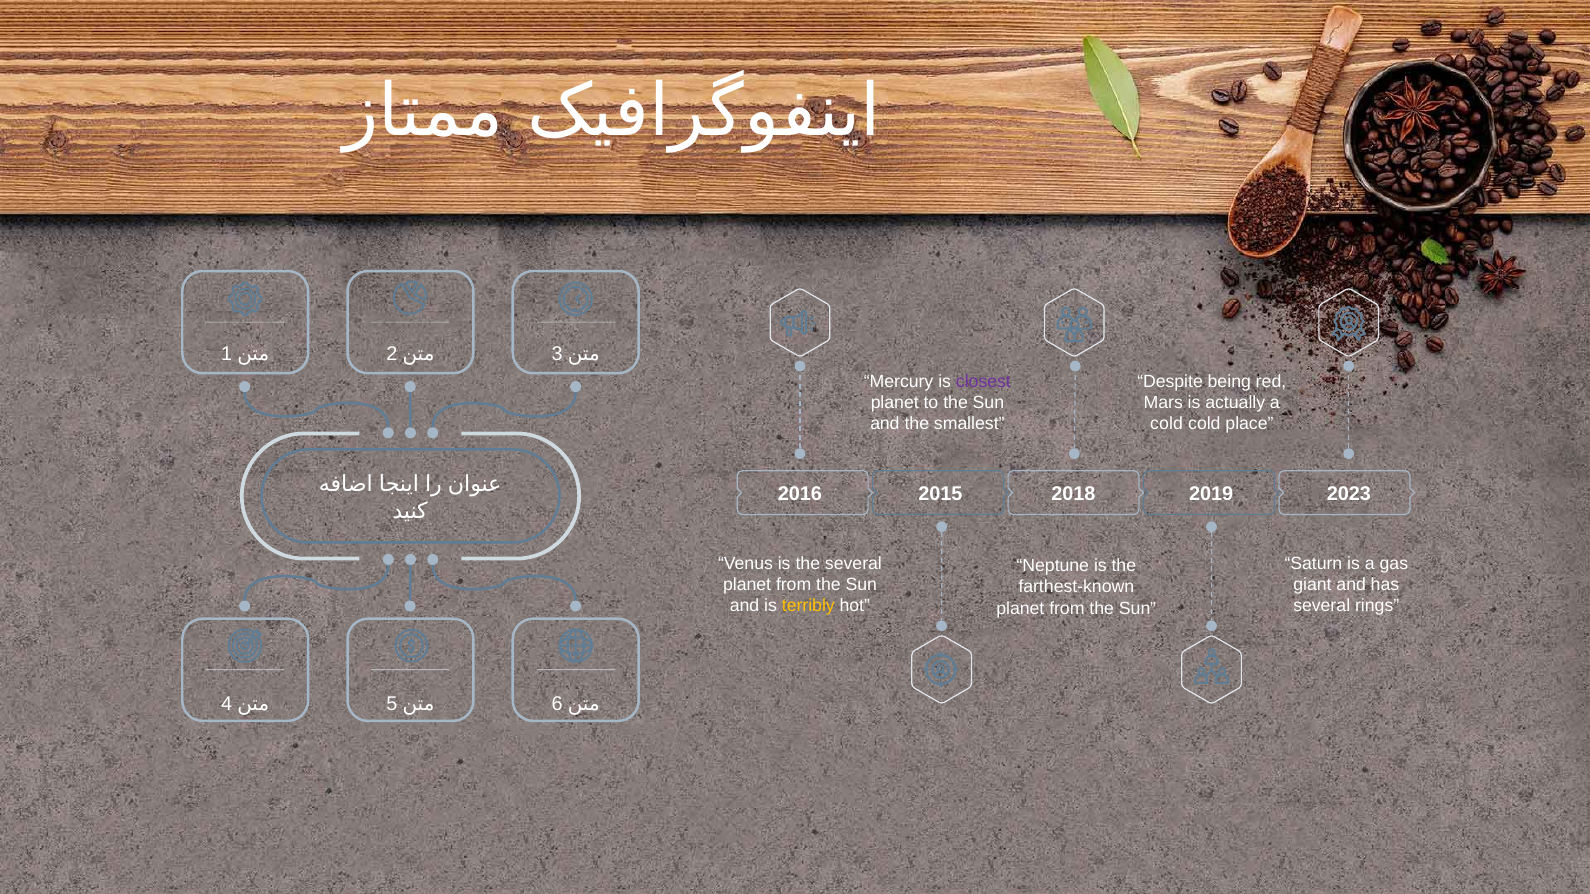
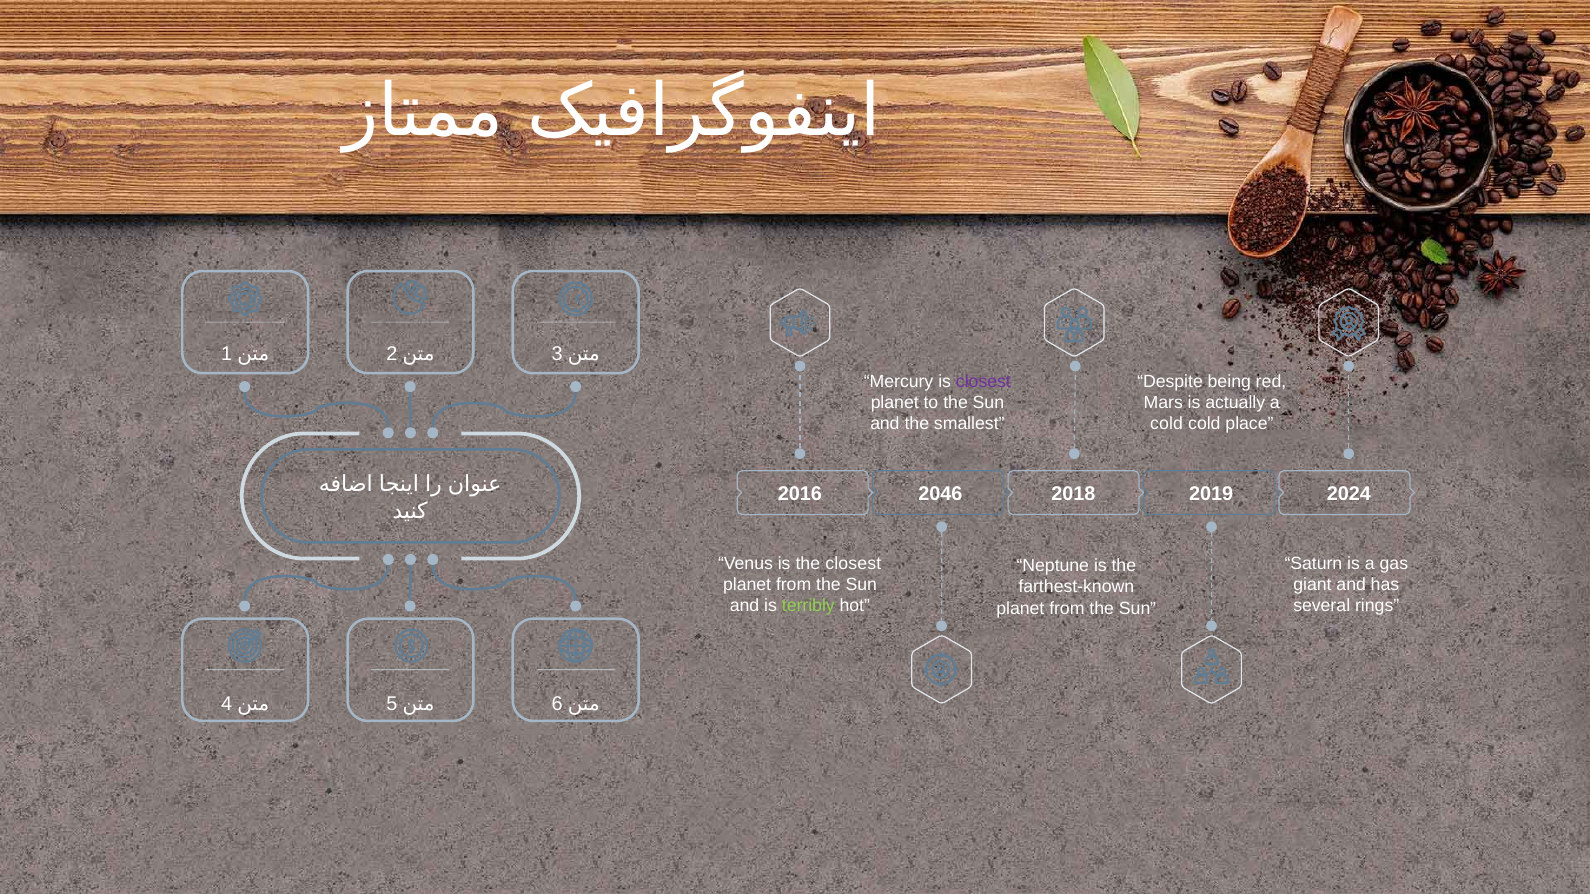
2015: 2015 -> 2046 (940, 494)
2023: 2023 -> 2024 (1349, 494)
the several: several -> closest (853, 564)
terribly colour: yellow -> light green (808, 606)
